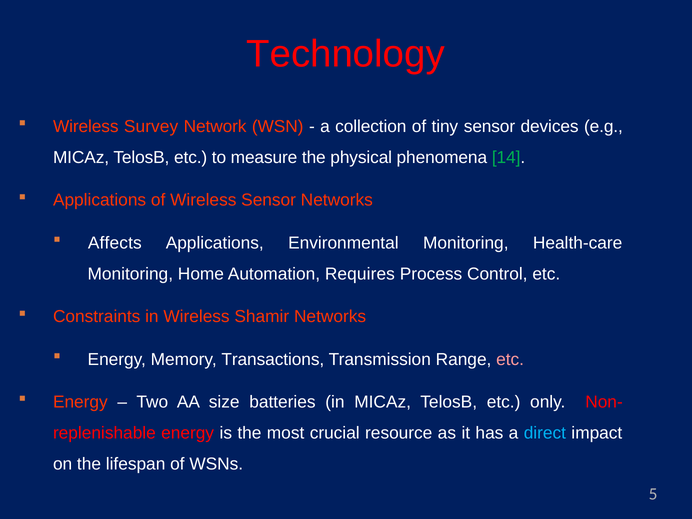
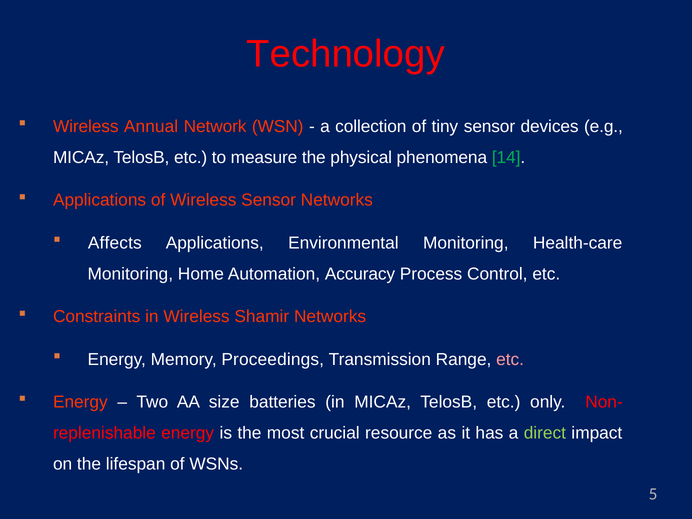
Survey: Survey -> Annual (151, 126)
Requires: Requires -> Accuracy (360, 274)
Transactions: Transactions -> Proceedings (273, 359)
direct colour: light blue -> light green (545, 433)
